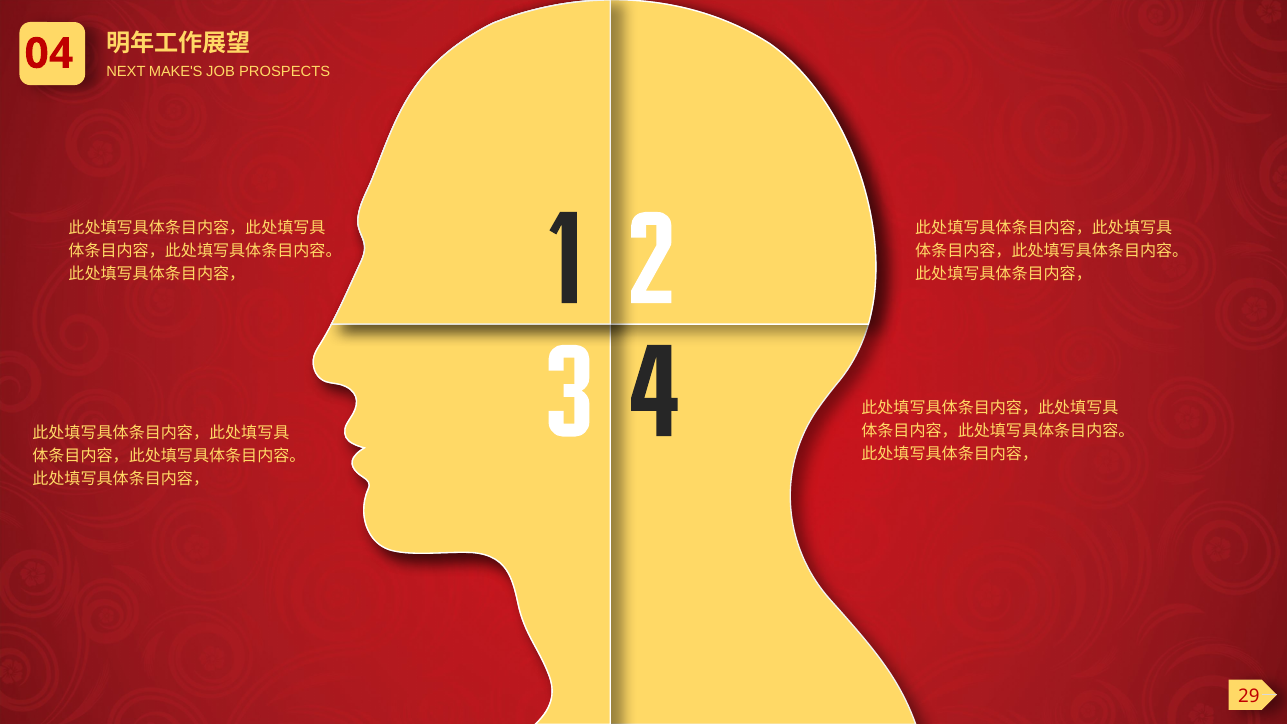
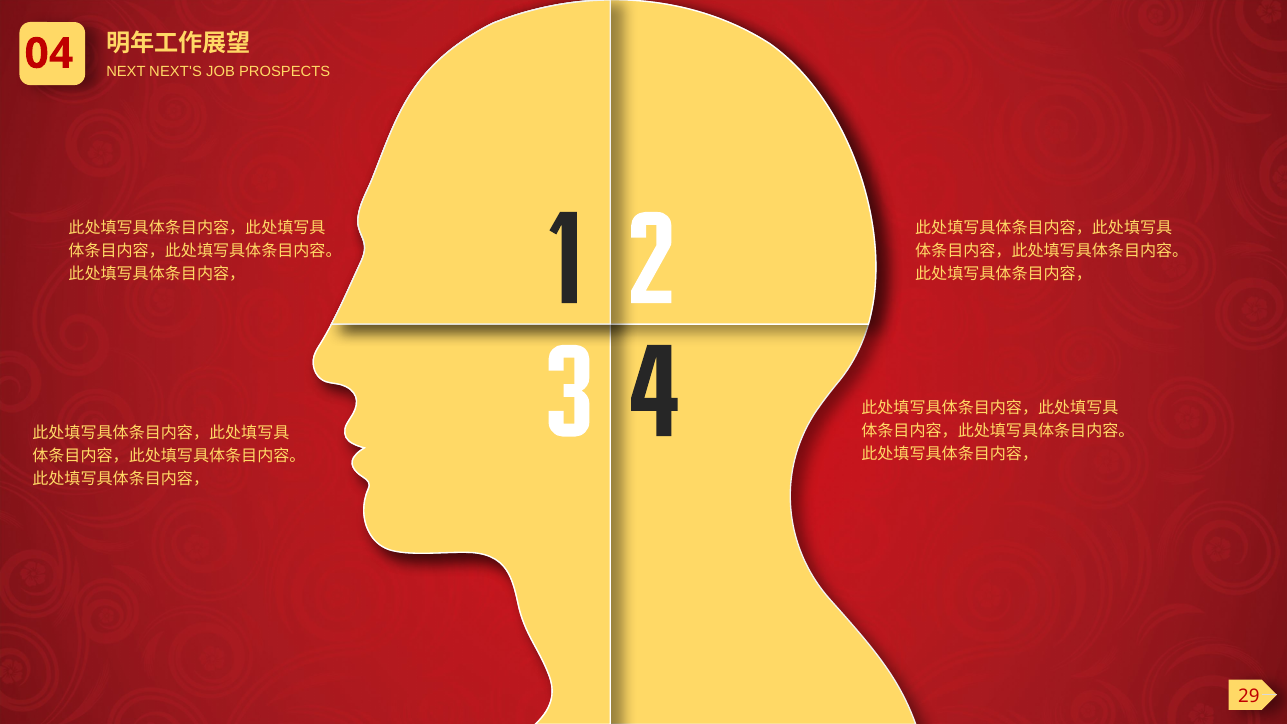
MAKE'S: MAKE'S -> NEXT'S (176, 71)
